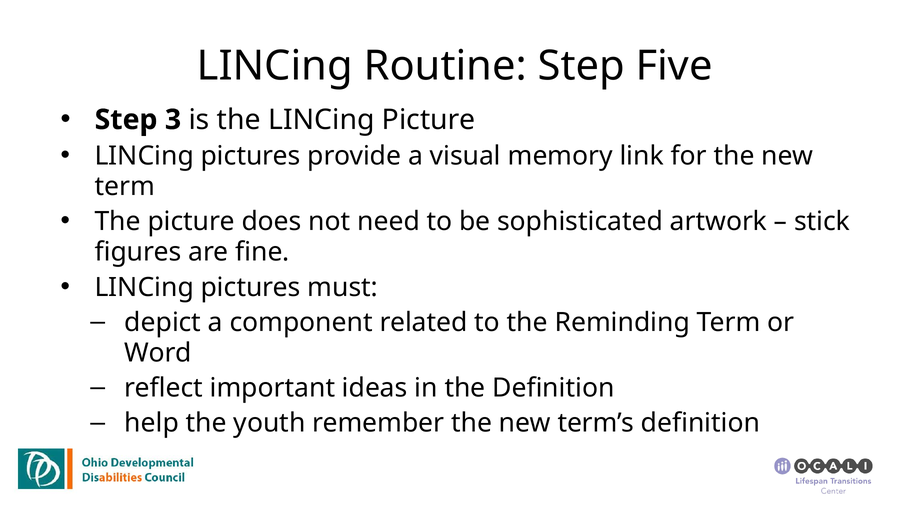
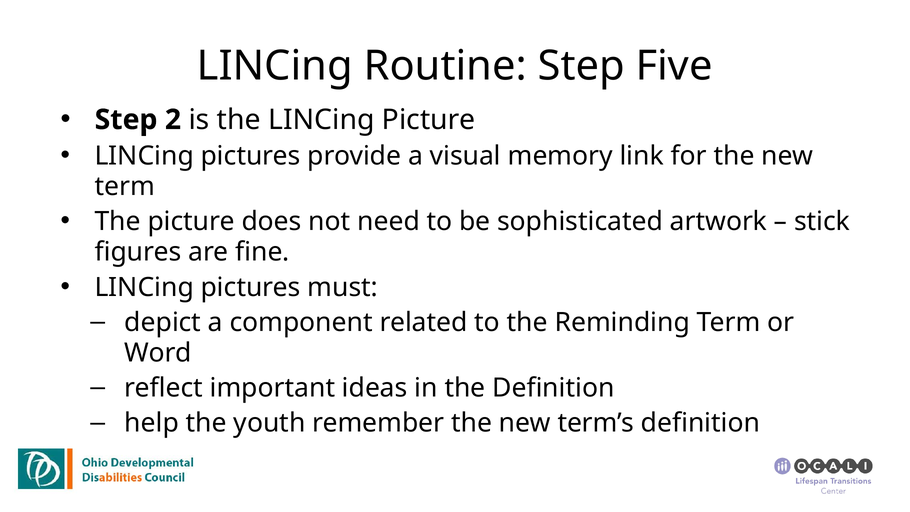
3: 3 -> 2 (173, 120)
